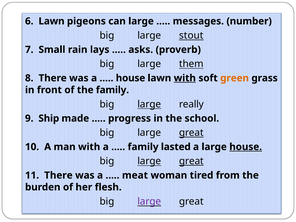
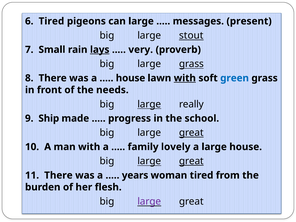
6 Lawn: Lawn -> Tired (51, 21)
number: number -> present (249, 21)
lays underline: none -> present (100, 50)
asks: asks -> very (141, 50)
large them: them -> grass (191, 64)
green colour: orange -> blue (235, 78)
the family: family -> needs (112, 90)
lasted: lasted -> lovely (176, 147)
house underline: present -> none (246, 147)
meat: meat -> years (135, 175)
